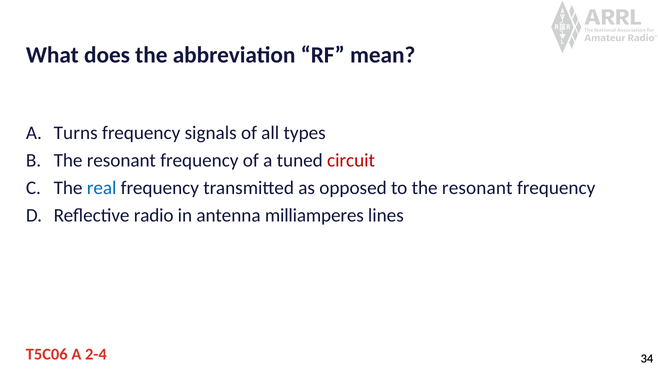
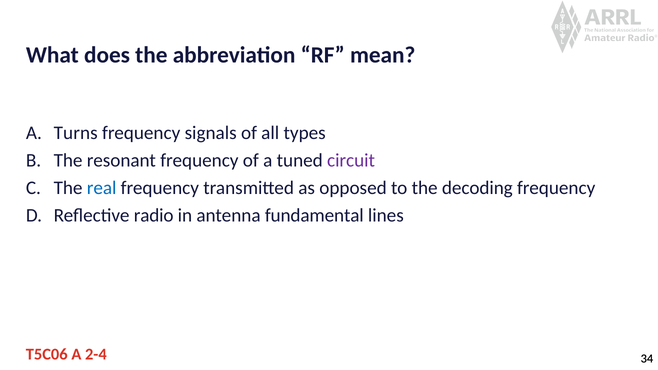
circuit colour: red -> purple (351, 161)
to the resonant: resonant -> decoding (477, 188)
milliamperes: milliamperes -> fundamental (314, 216)
